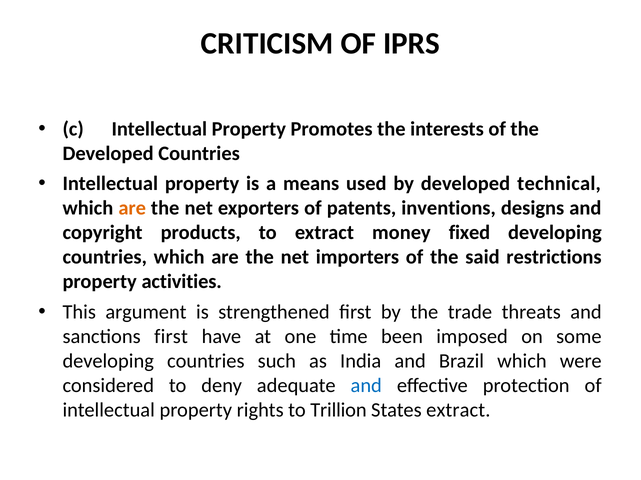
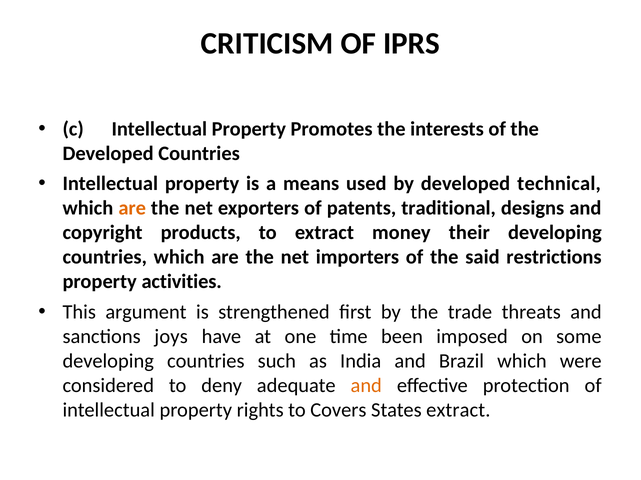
inventions: inventions -> traditional (449, 208)
fixed: fixed -> their (469, 233)
sanctions first: first -> joys (171, 337)
and colour: blue -> orange (366, 386)
Trillion: Trillion -> Covers (338, 411)
